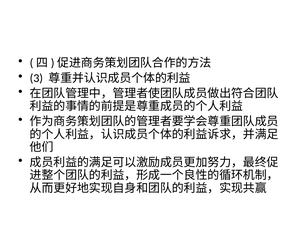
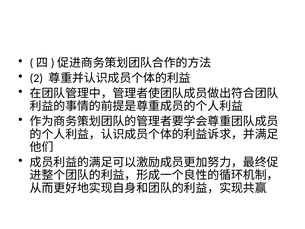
3: 3 -> 2 (36, 78)
